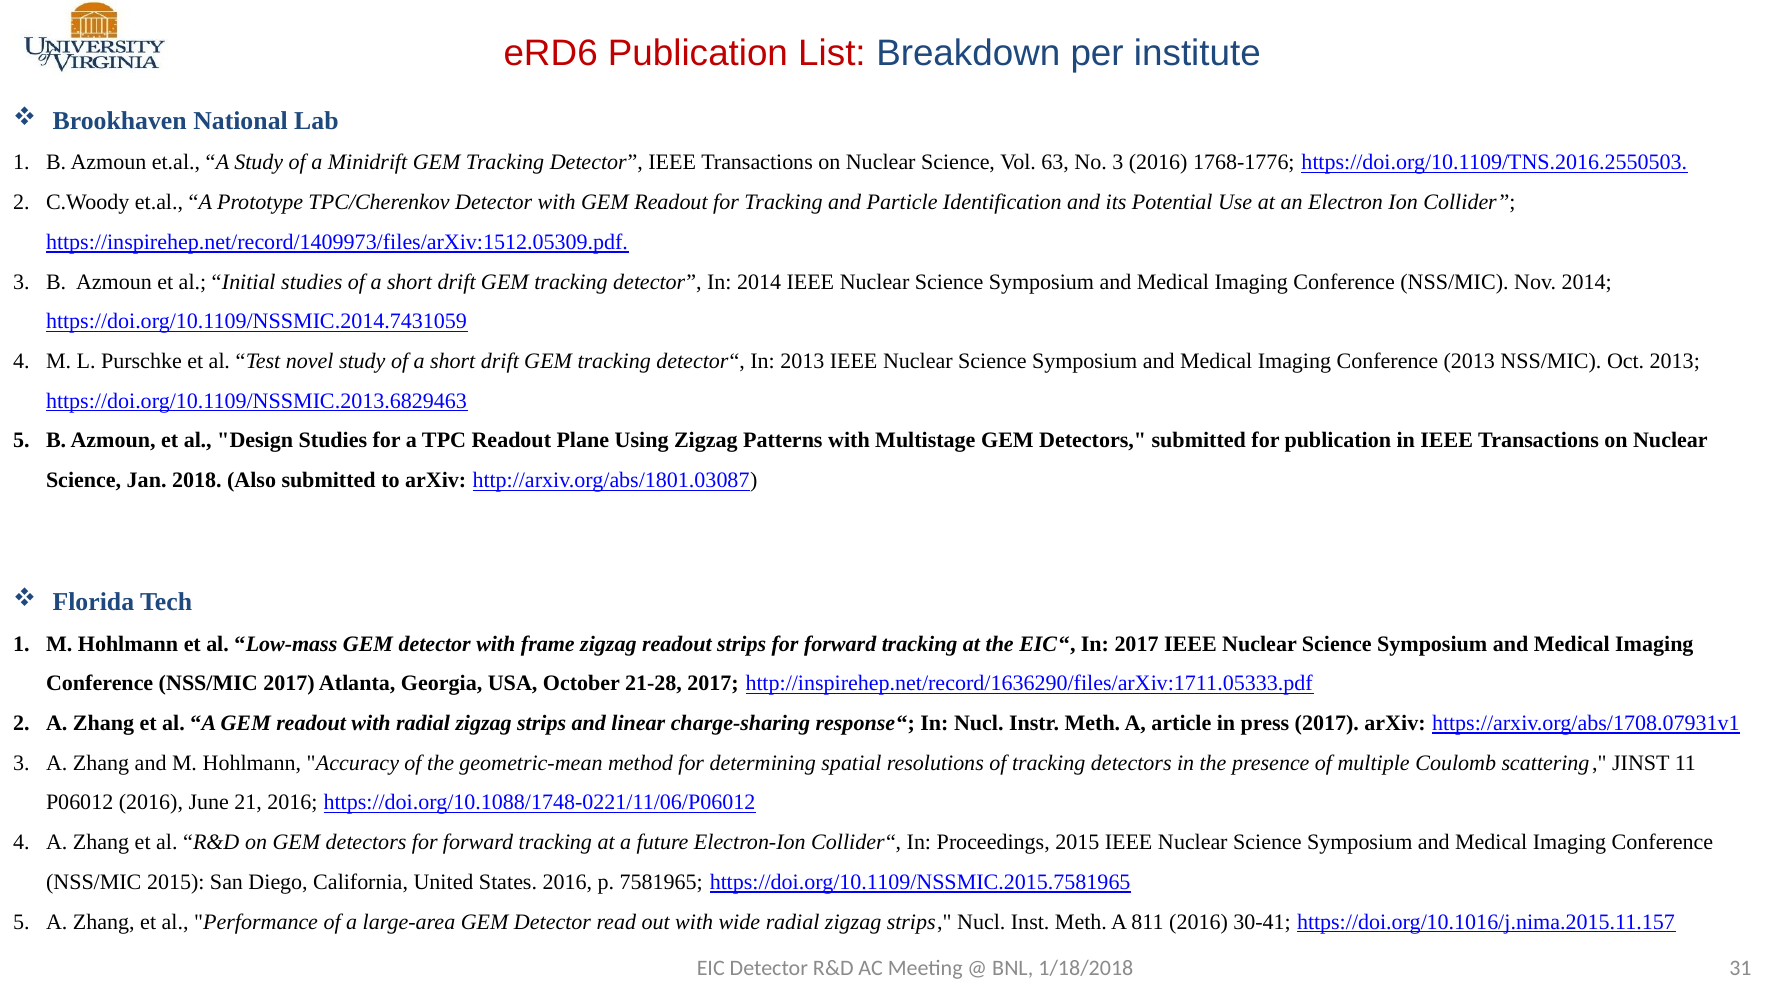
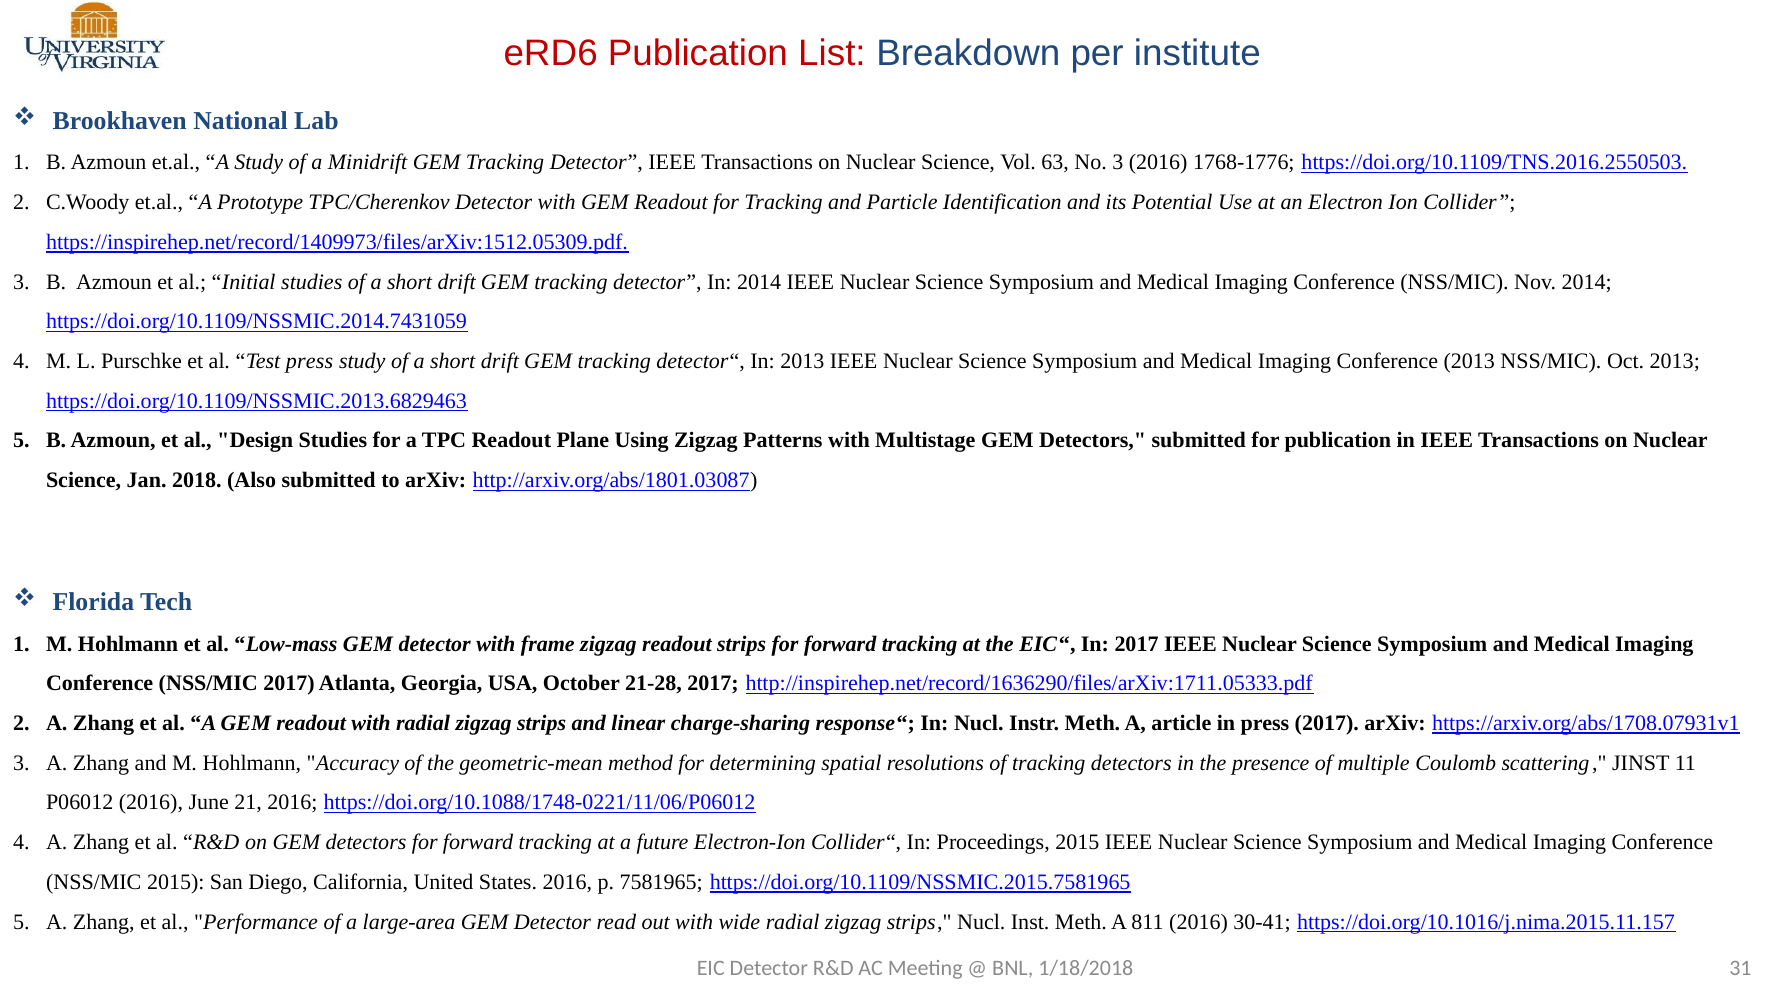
Test novel: novel -> press (310, 361)
